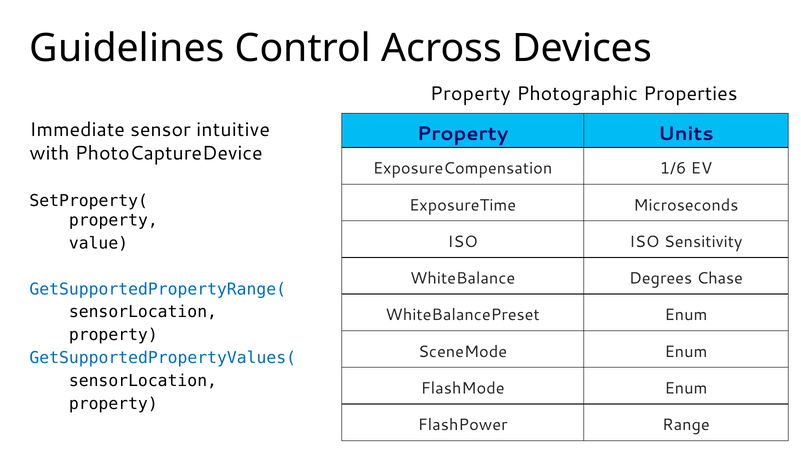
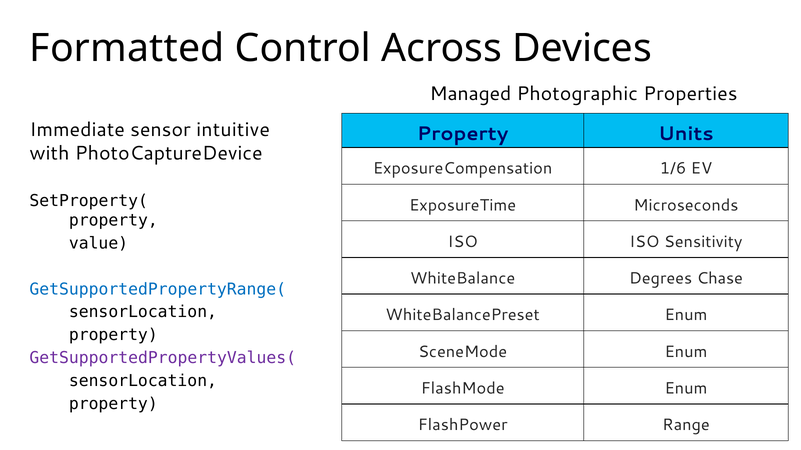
Guidelines: Guidelines -> Formatted (127, 48)
Property: Property -> Managed (470, 94)
GetSupportedPropertyValues( colour: blue -> purple (163, 358)
